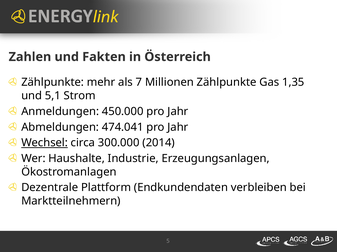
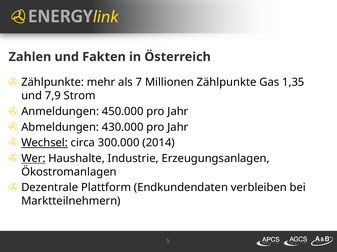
5,1: 5,1 -> 7,9 (53, 96)
474.041: 474.041 -> 430.000 (123, 127)
Wer underline: none -> present (33, 159)
